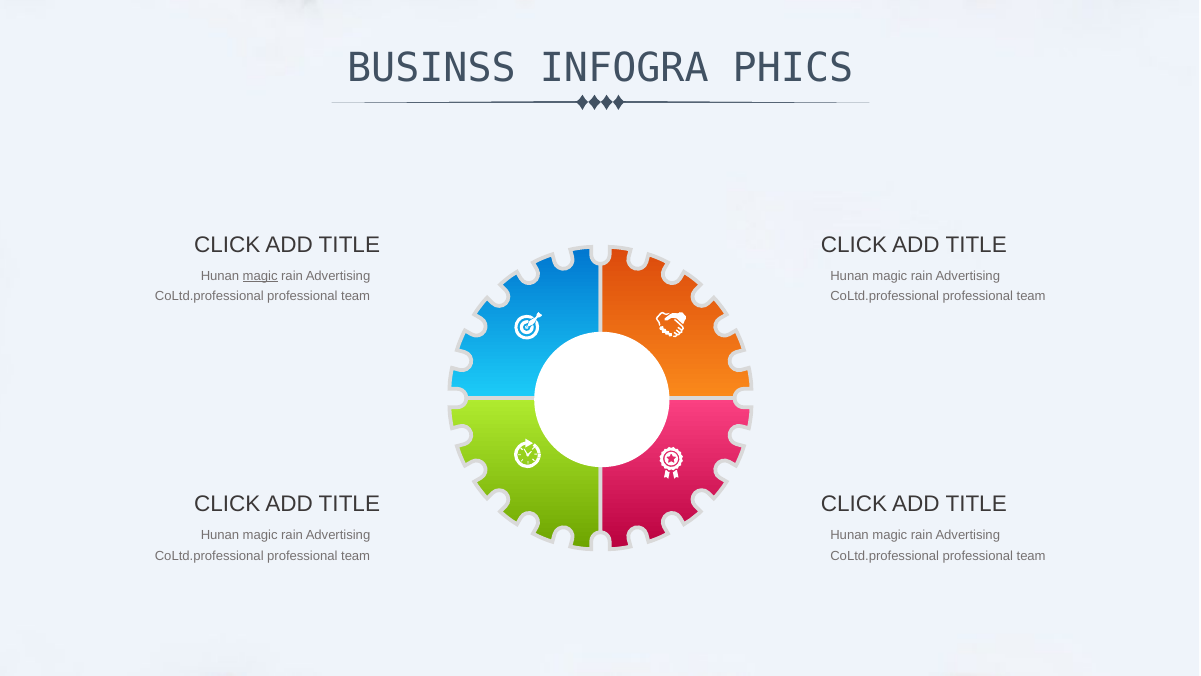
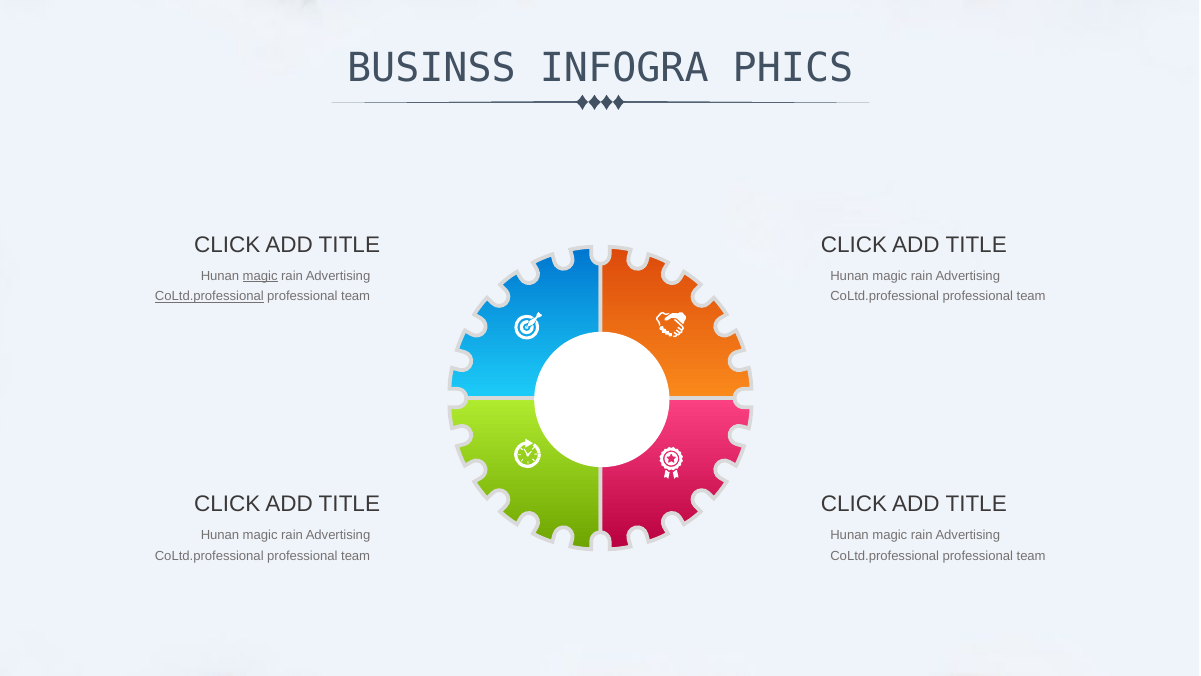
CoLtd.professional underline: none -> present (209, 296)
